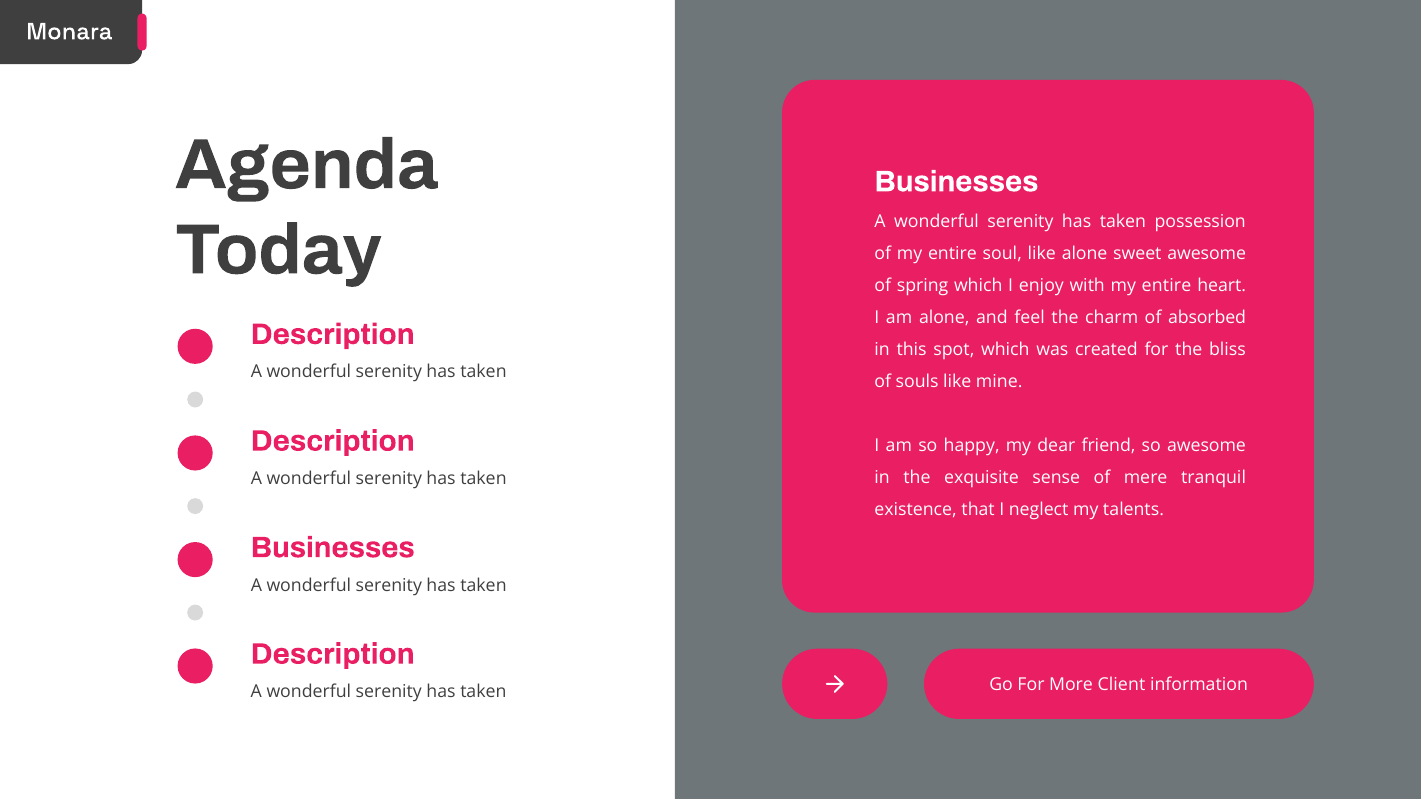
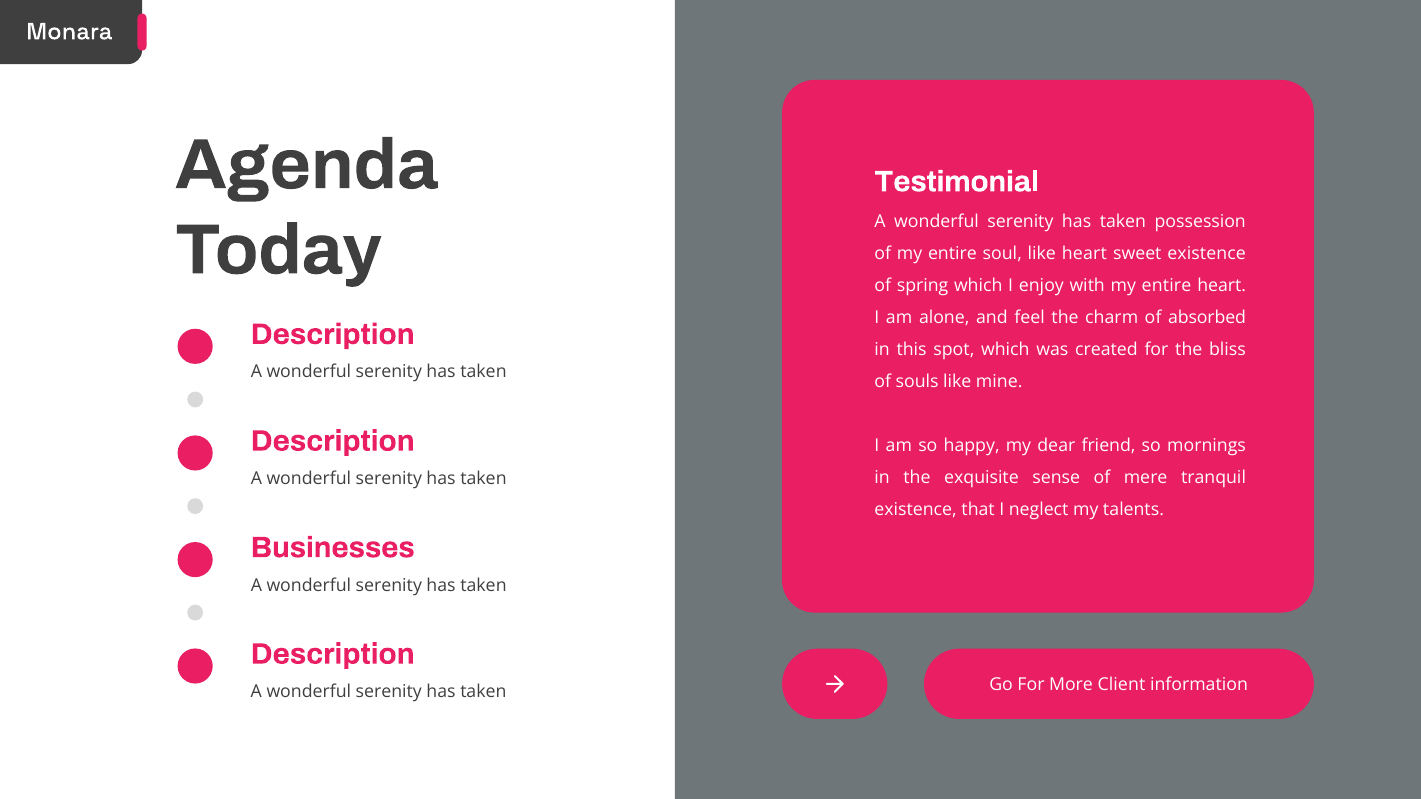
Businesses: Businesses -> Testimonial (957, 182)
like alone: alone -> heart (1084, 254)
sweet awesome: awesome -> existence (1207, 254)
so awesome: awesome -> mornings (1207, 446)
